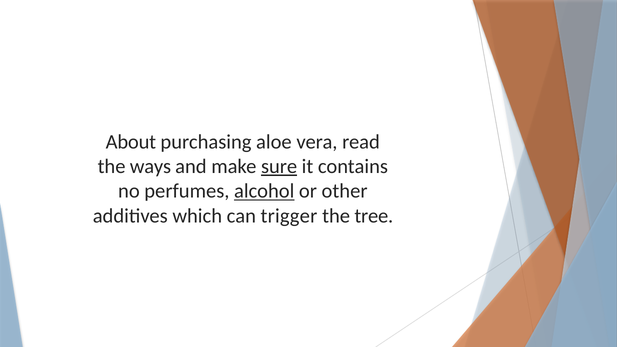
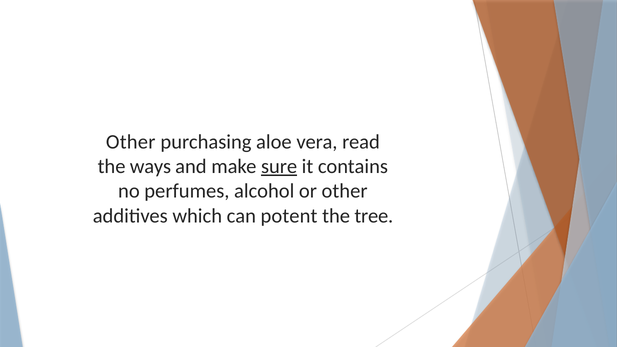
About: About -> Other (131, 142)
alcohol underline: present -> none (264, 191)
trigger: trigger -> potent (289, 216)
